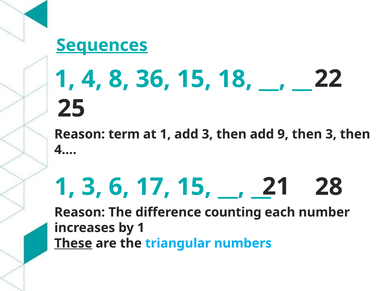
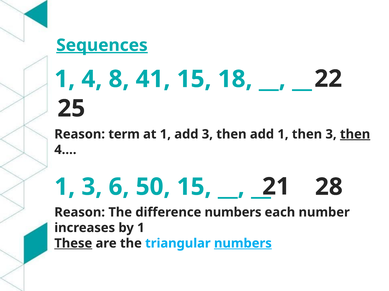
36: 36 -> 41 (153, 79)
add 9: 9 -> 1 (283, 135)
then underline: none -> present (355, 135)
17: 17 -> 50 (153, 187)
difference counting: counting -> numbers (233, 213)
numbers underline: none -> present (243, 244)
